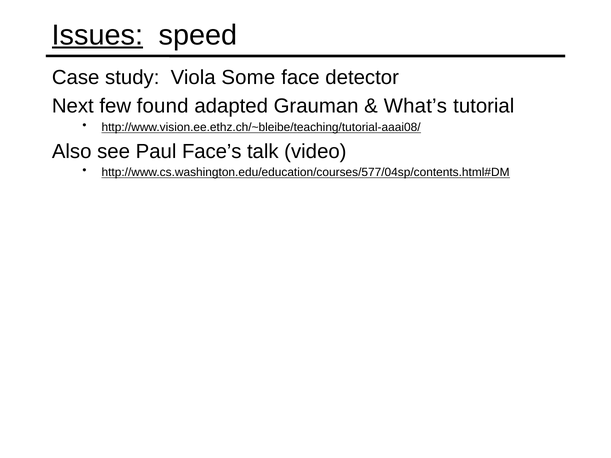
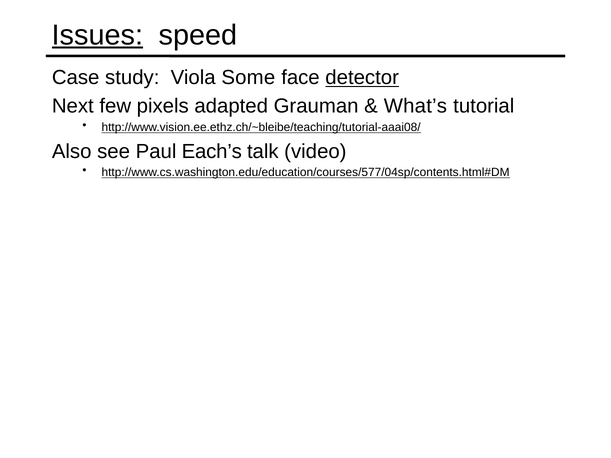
detector underline: none -> present (362, 78)
found: found -> pixels (163, 106)
Face’s: Face’s -> Each’s (212, 151)
